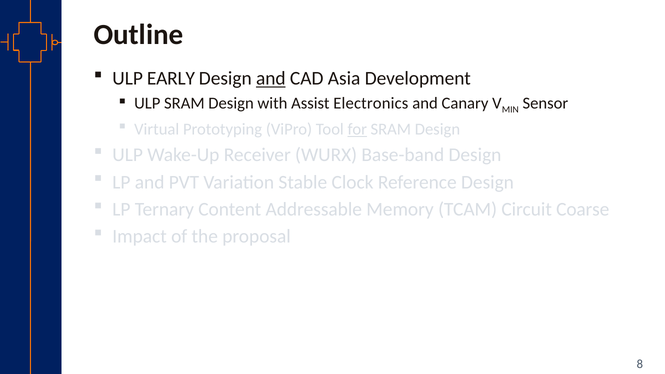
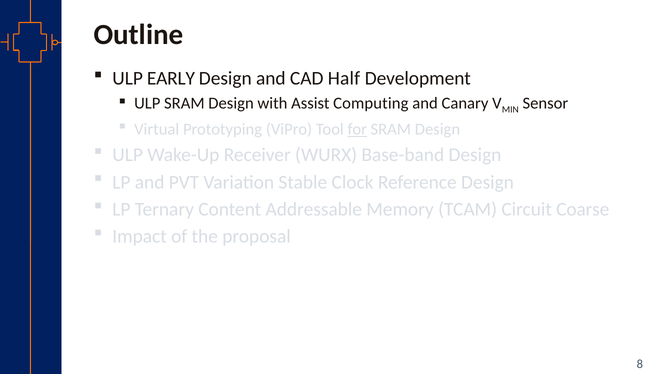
and underline: present -> none (271, 79)
Asia: Asia -> Half (344, 79)
Electronics: Electronics -> Computing (371, 103)
